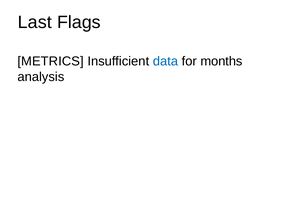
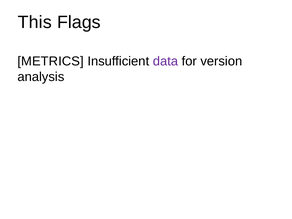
Last: Last -> This (35, 22)
data colour: blue -> purple (165, 61)
months: months -> version (221, 61)
